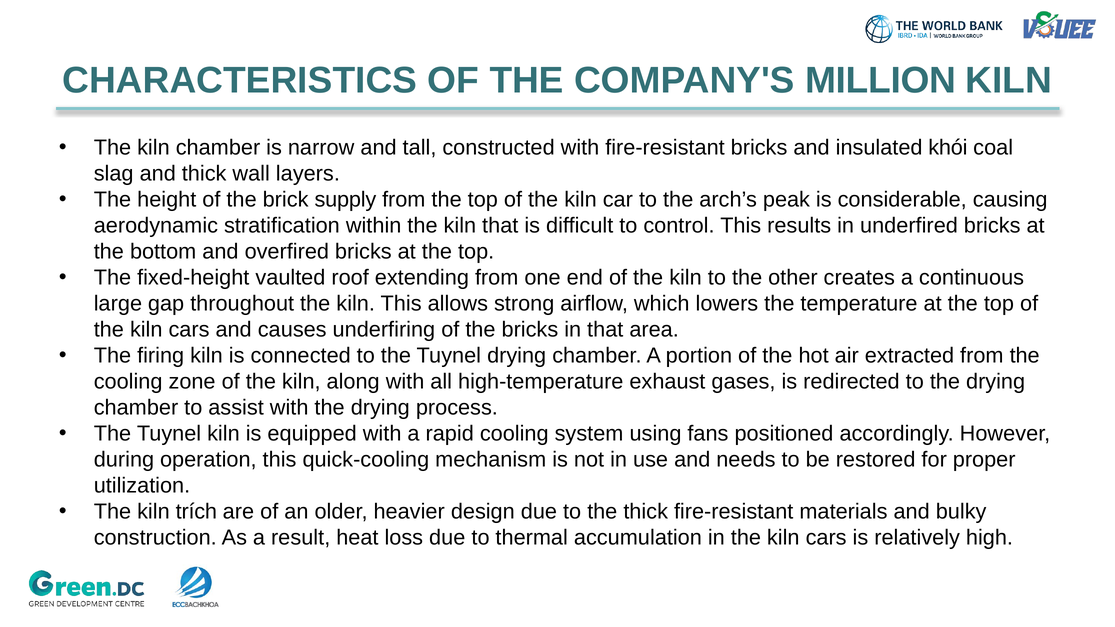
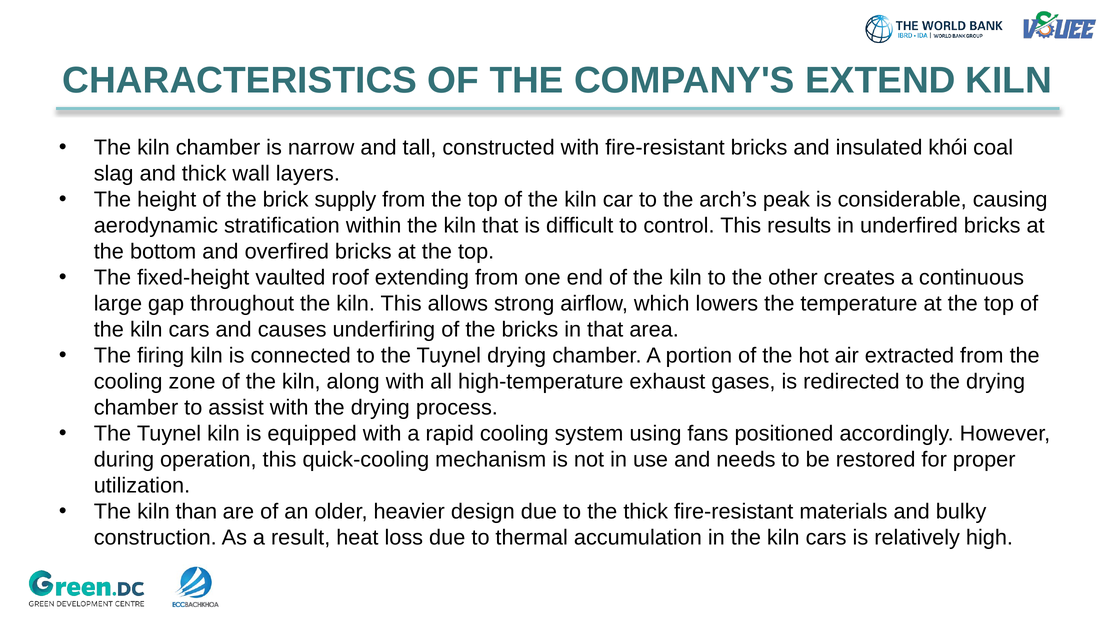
MILLION: MILLION -> EXTEND (880, 81)
trích: trích -> than (196, 512)
